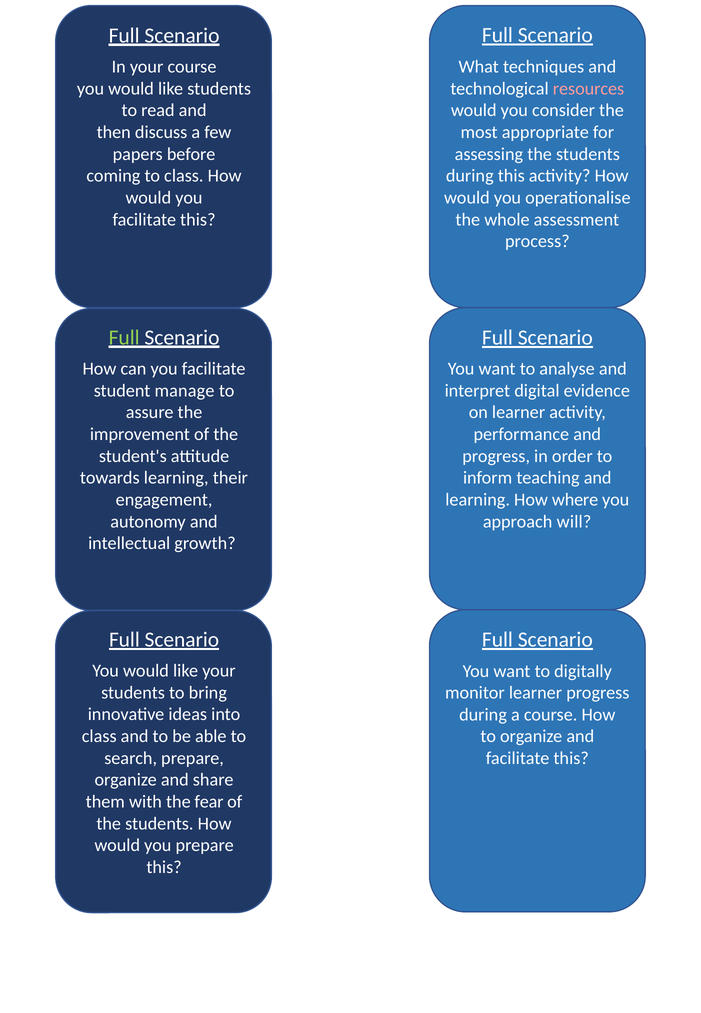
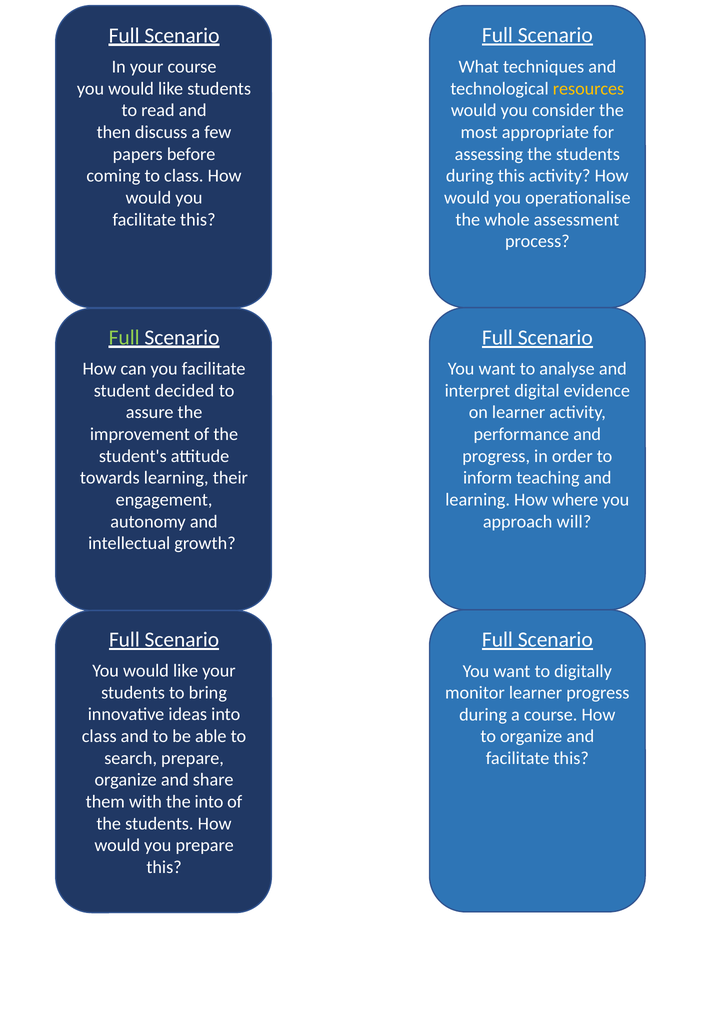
resources colour: pink -> yellow (589, 88)
manage: manage -> decided (184, 390)
the fear: fear -> into (209, 801)
